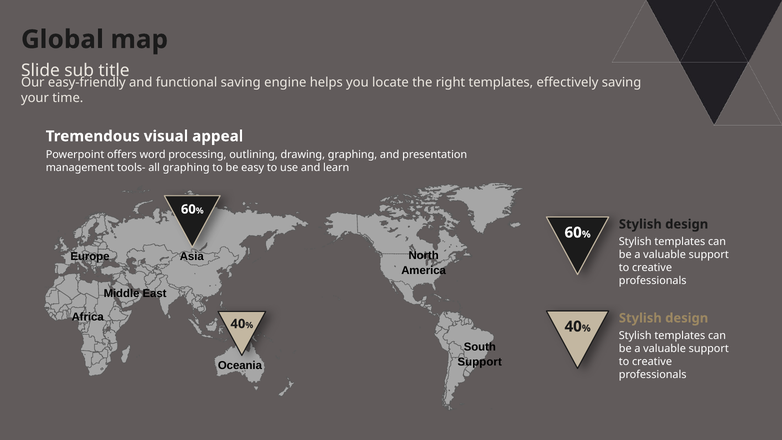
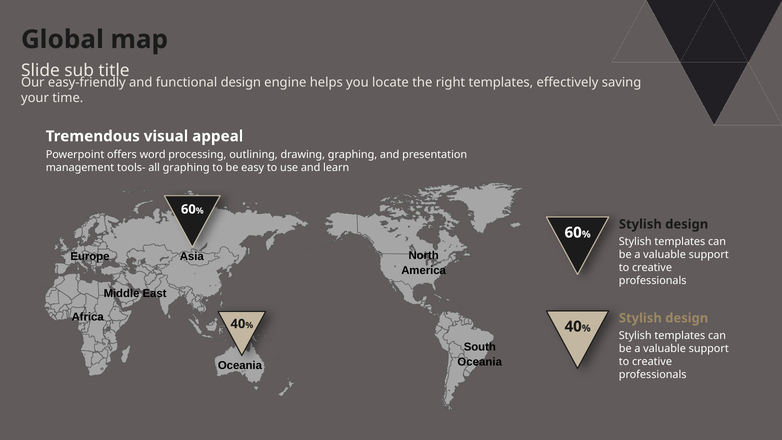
functional saving: saving -> design (241, 82)
Support: Support -> Oceania (480, 362)
